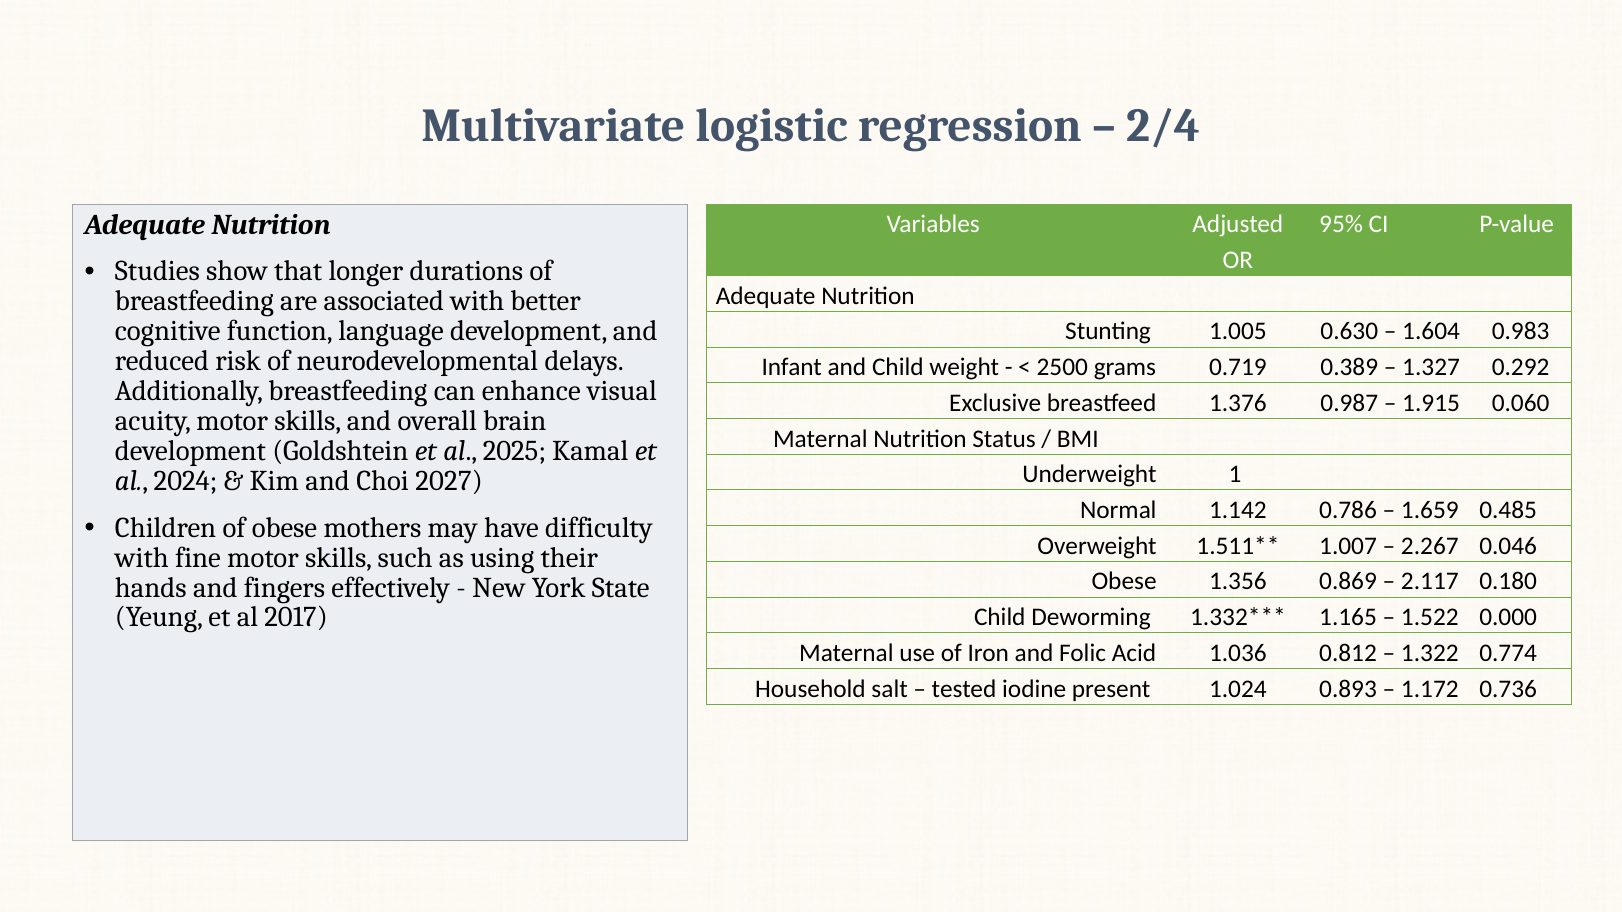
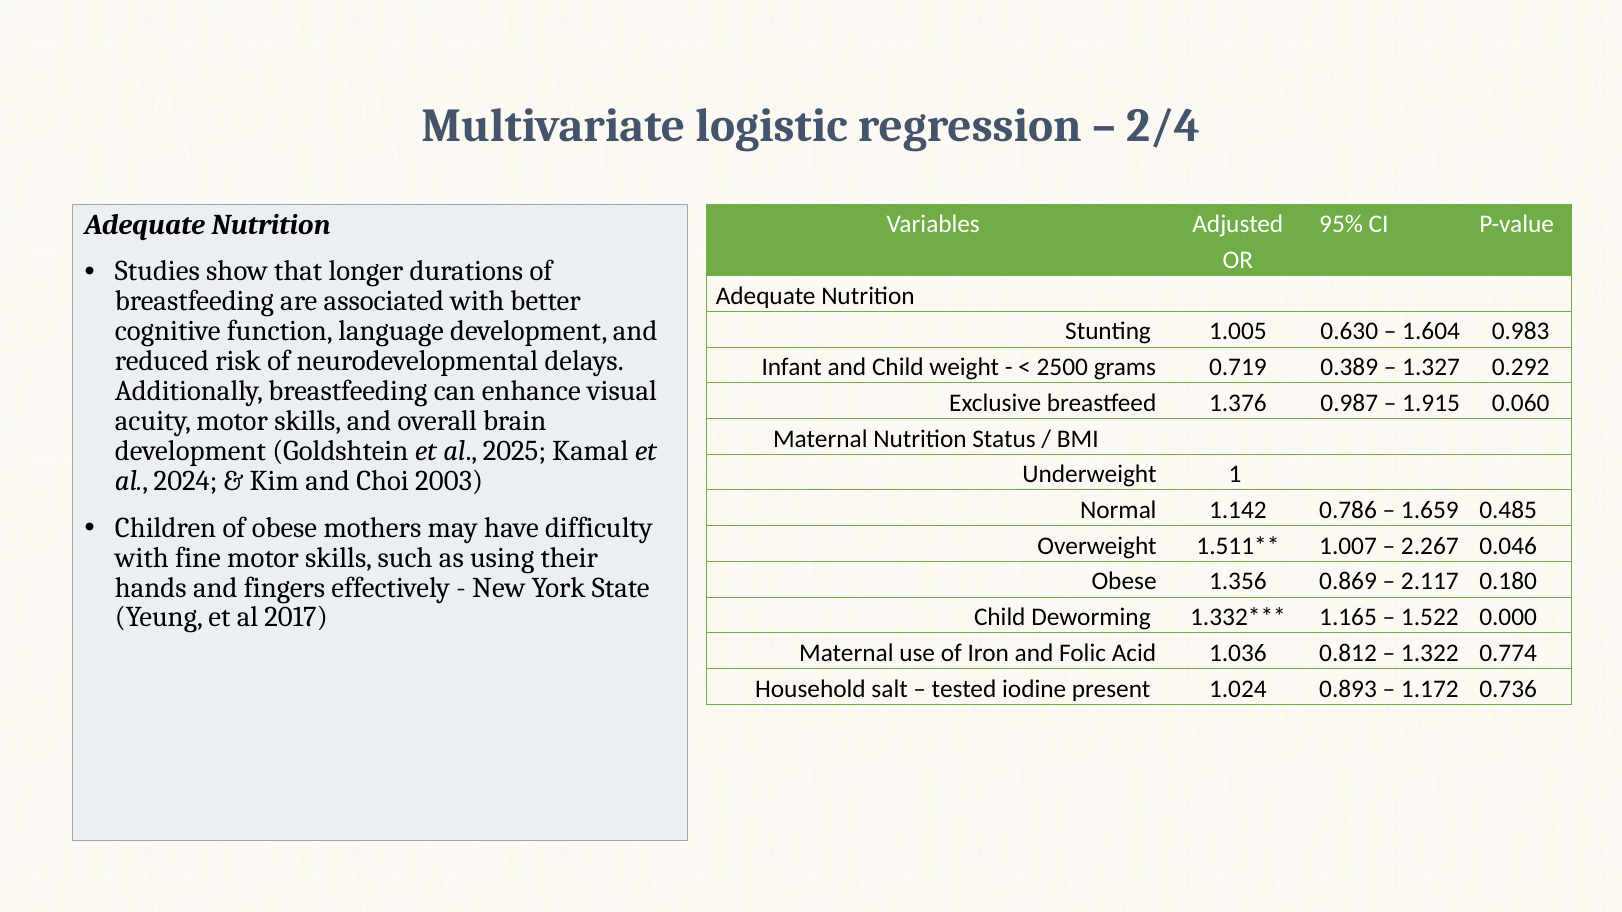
2027: 2027 -> 2003 (449, 481)
